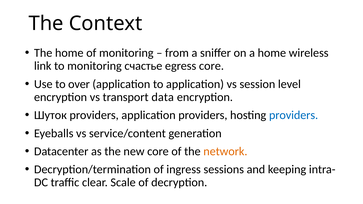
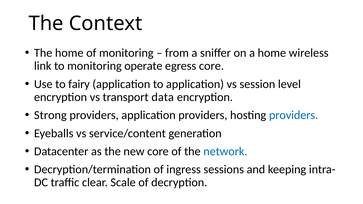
счастье: счастье -> operate (143, 66)
over: over -> fairy (79, 84)
Шуток: Шуток -> Strong (50, 115)
network colour: orange -> blue (225, 151)
